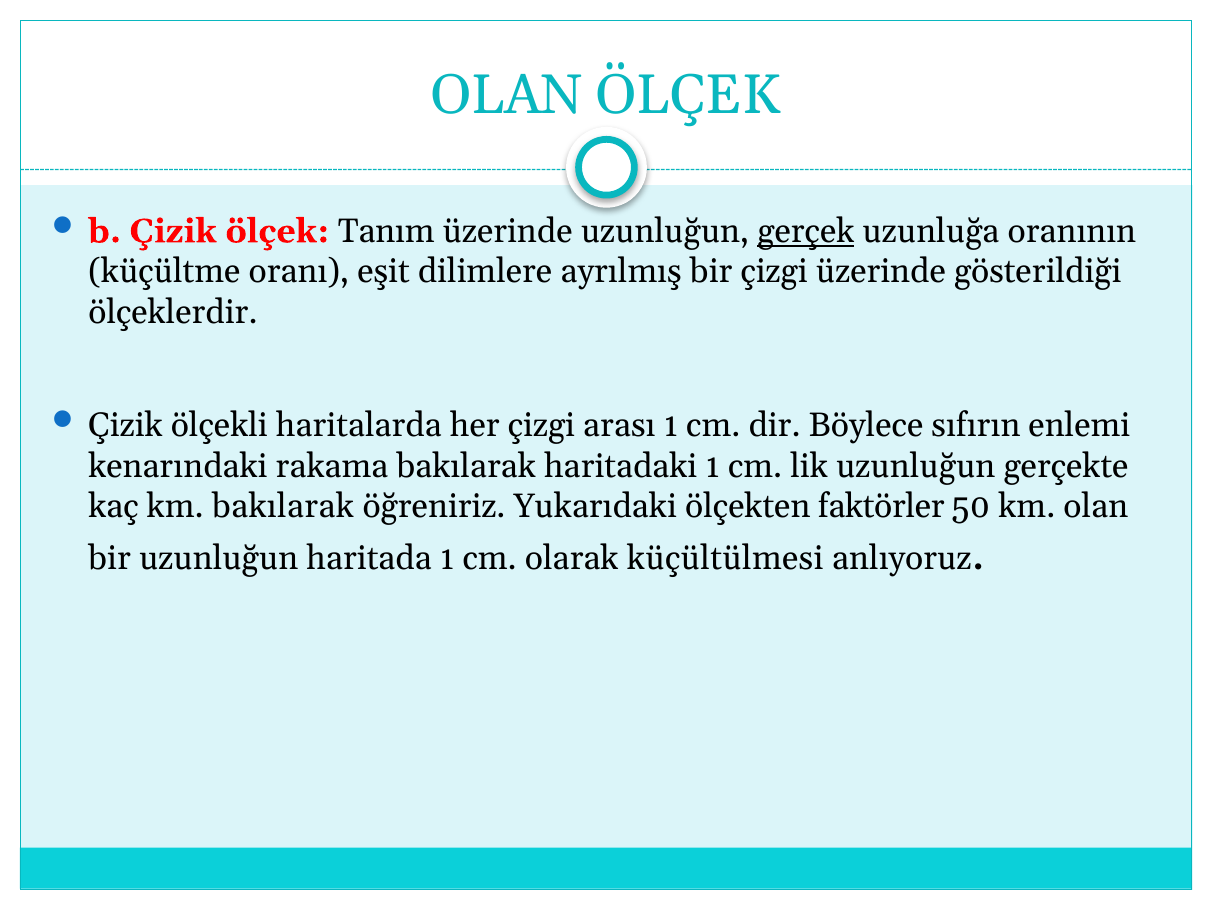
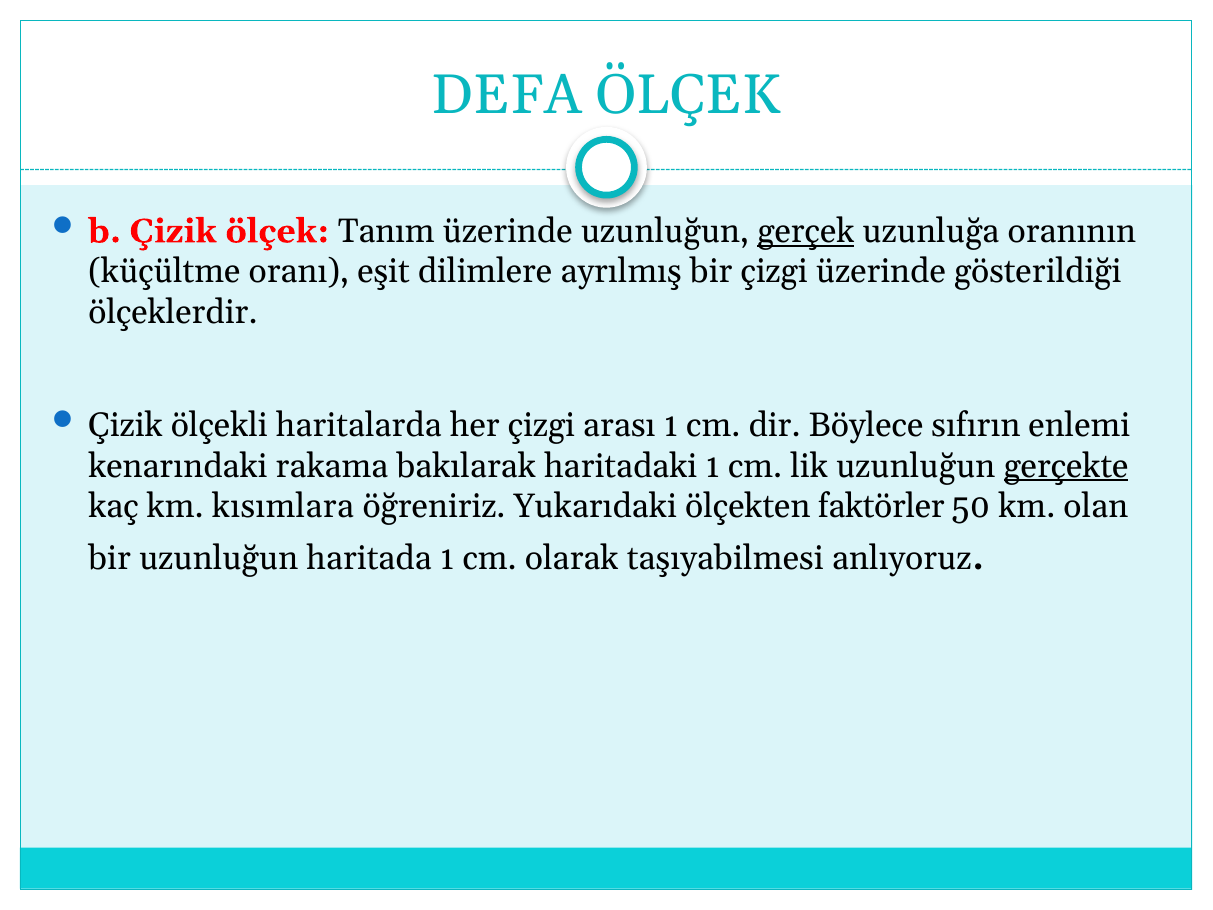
OLAN: OLAN -> DEFA (506, 96)
gerçekte underline: none -> present (1066, 466)
km bakılarak: bakılarak -> kısımlara (283, 506)
küçültülmesi: küçültülmesi -> taşıyabilmesi (725, 559)
